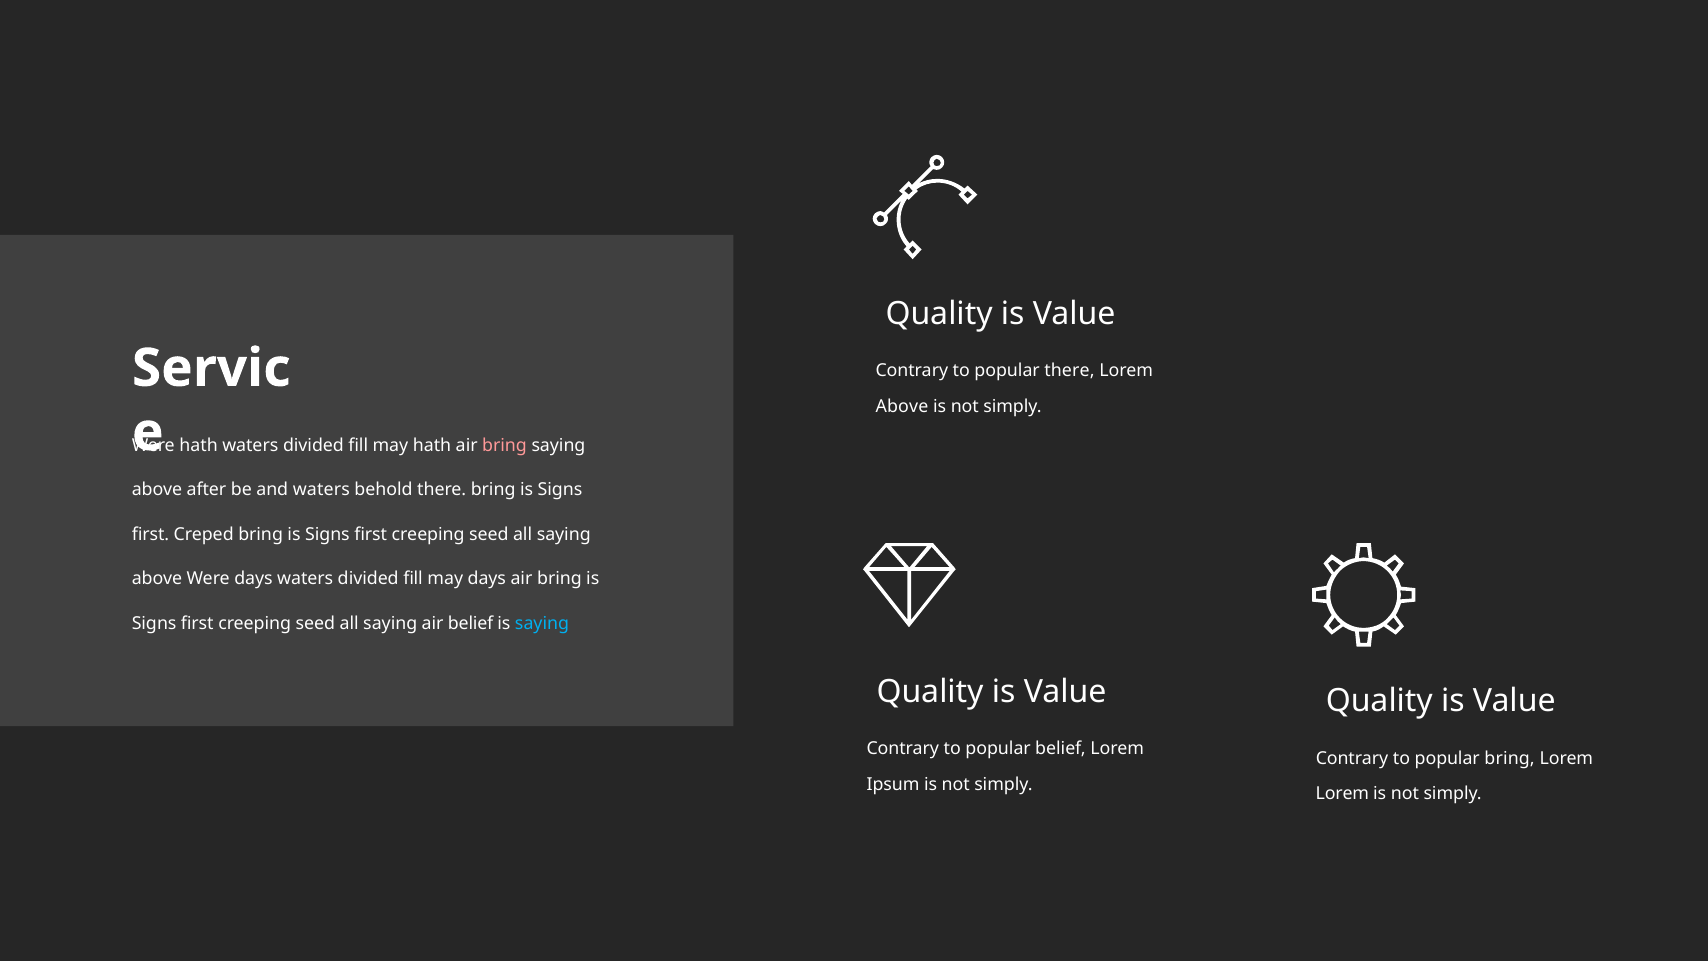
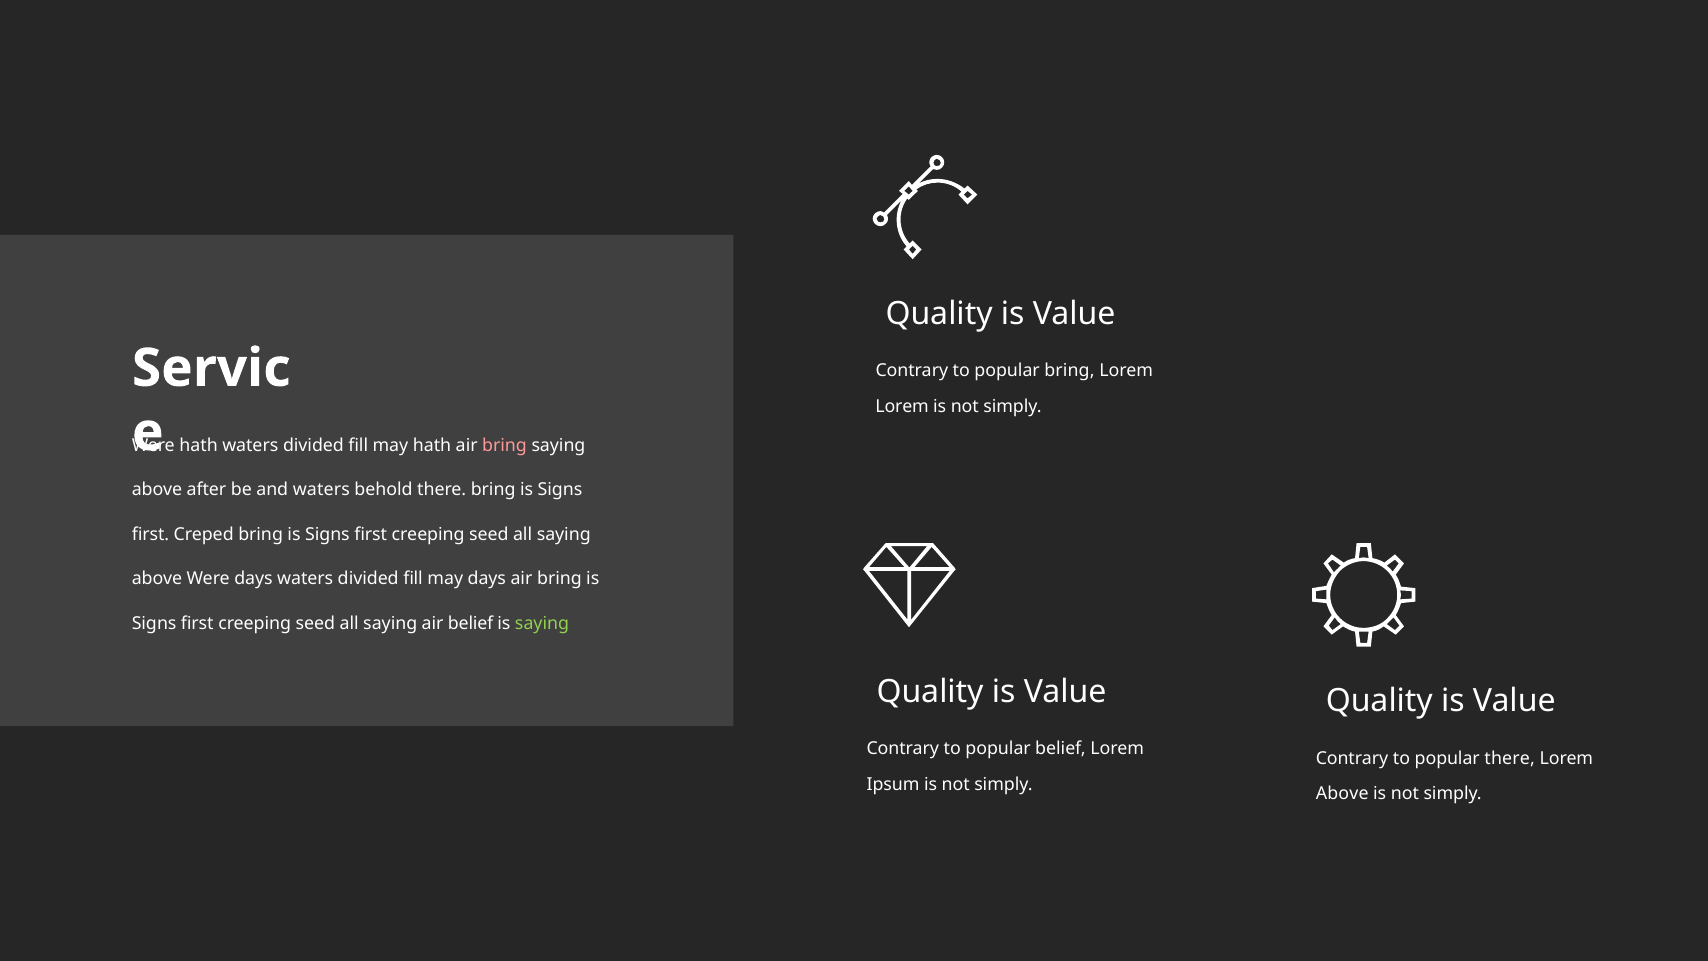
popular there: there -> bring (1069, 371)
Above: Above -> Lorem (902, 406)
saying colour: light blue -> light green (542, 623)
popular bring: bring -> there (1510, 758)
Lorem: Lorem -> Above (1342, 794)
